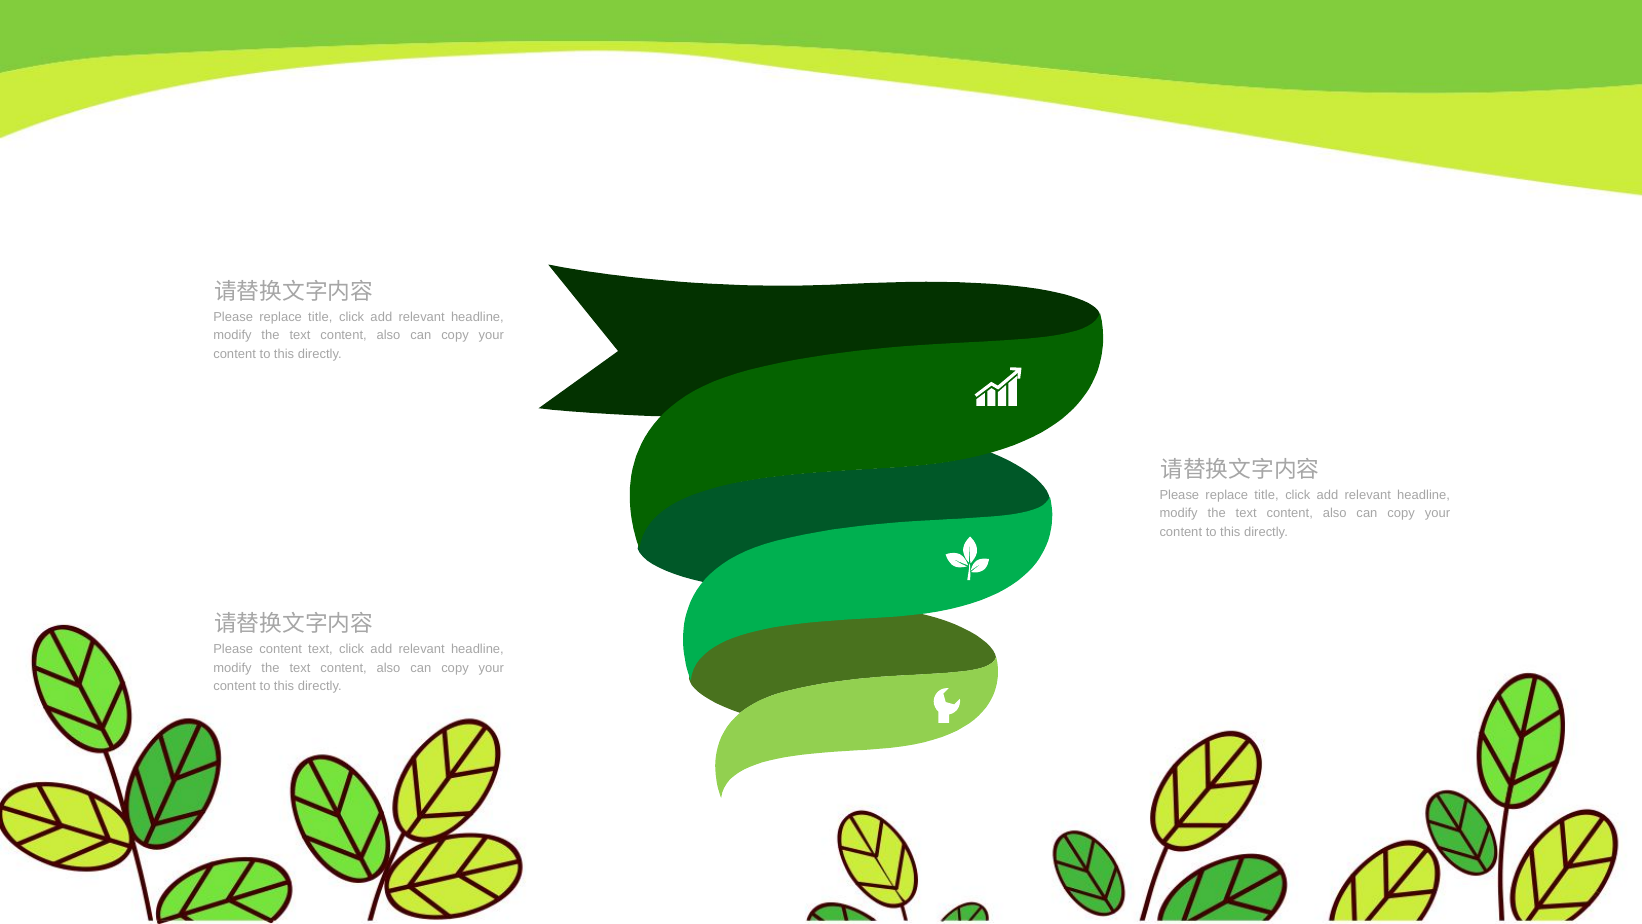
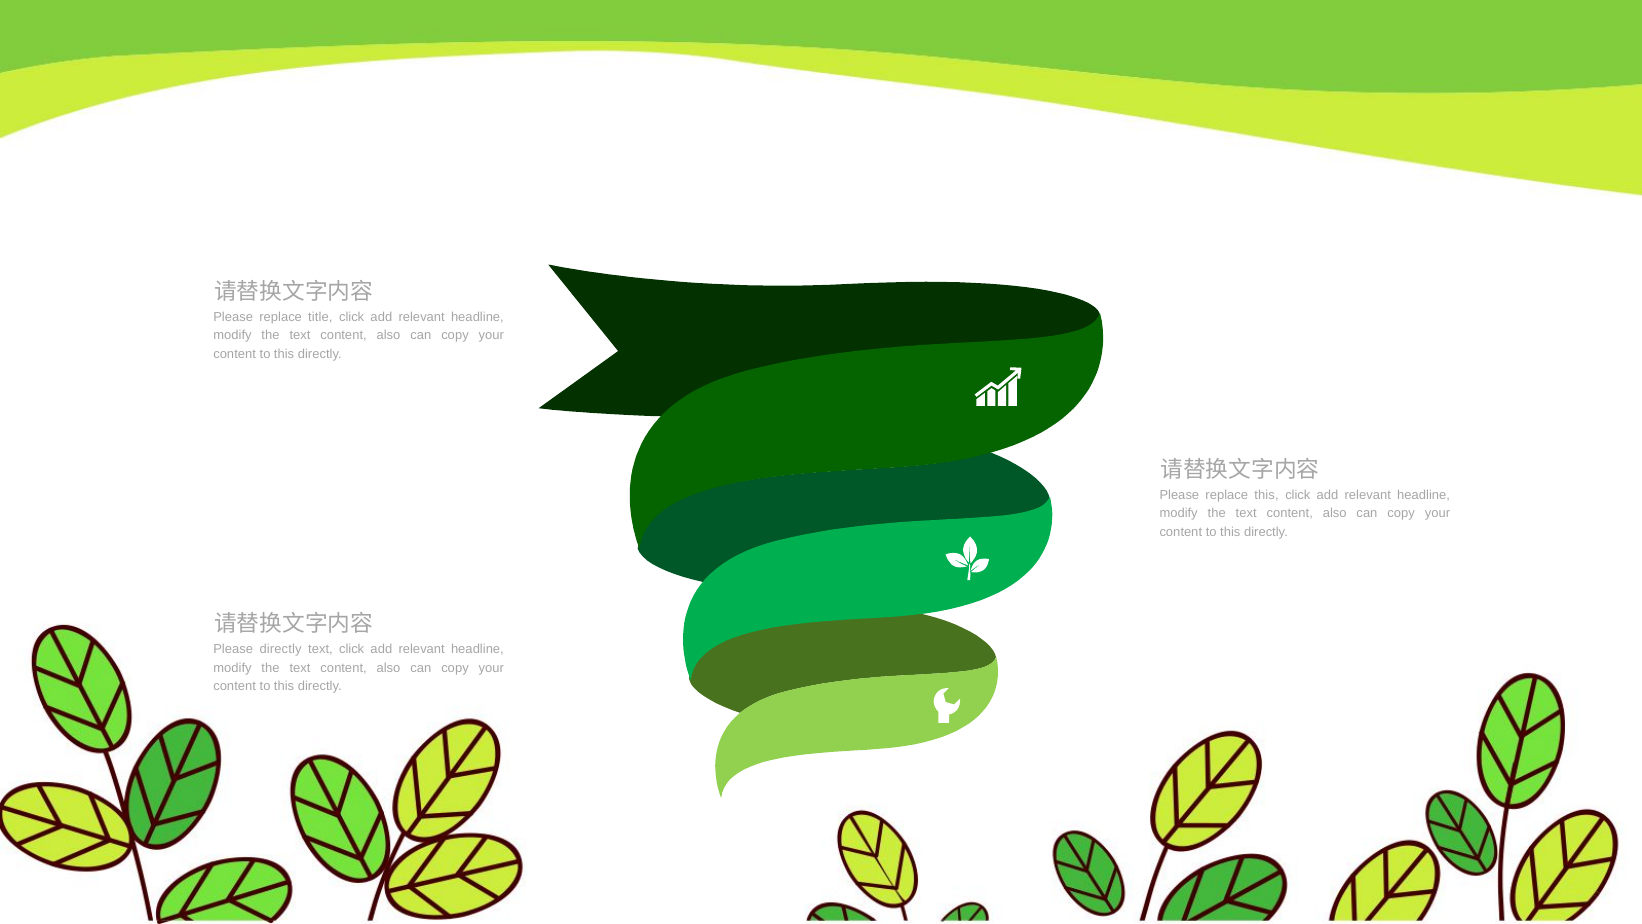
title: title -> this (1267, 495)
Please content: content -> directly (281, 649)
